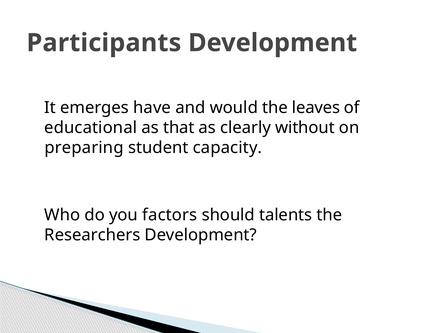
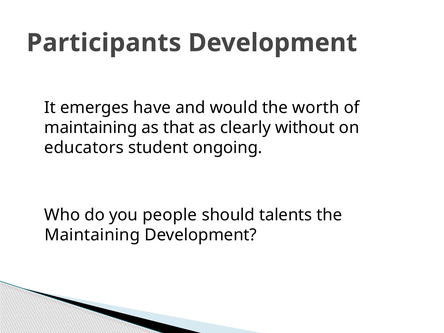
leaves: leaves -> worth (316, 108)
educational: educational -> maintaining (91, 128)
preparing: preparing -> educators (84, 148)
capacity: capacity -> ongoing (228, 148)
factors: factors -> people (170, 215)
Researchers: Researchers -> Maintaining (92, 235)
